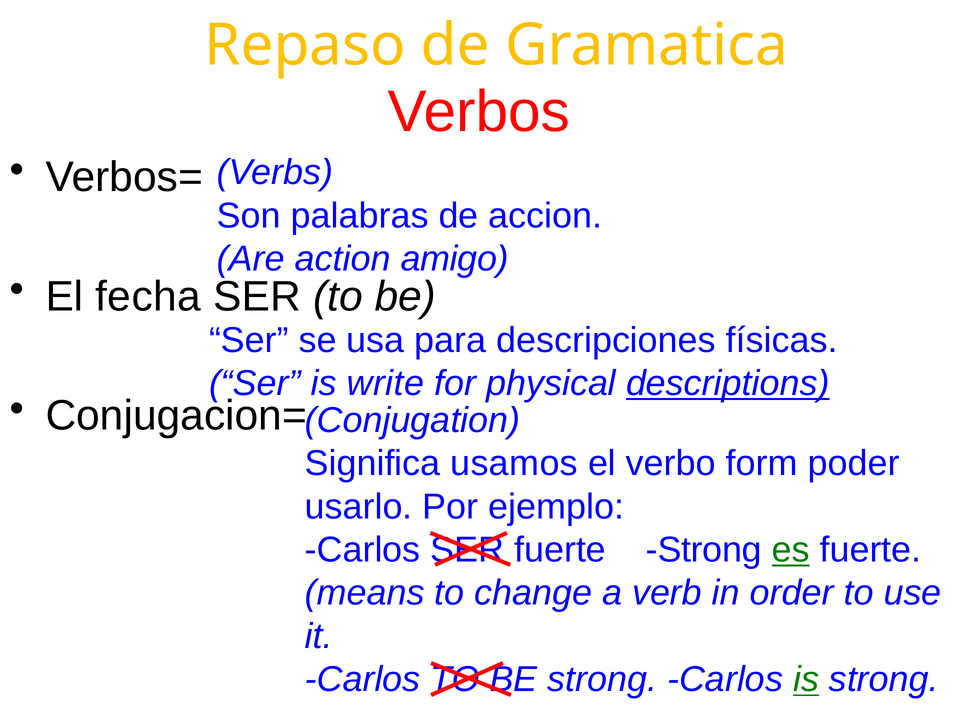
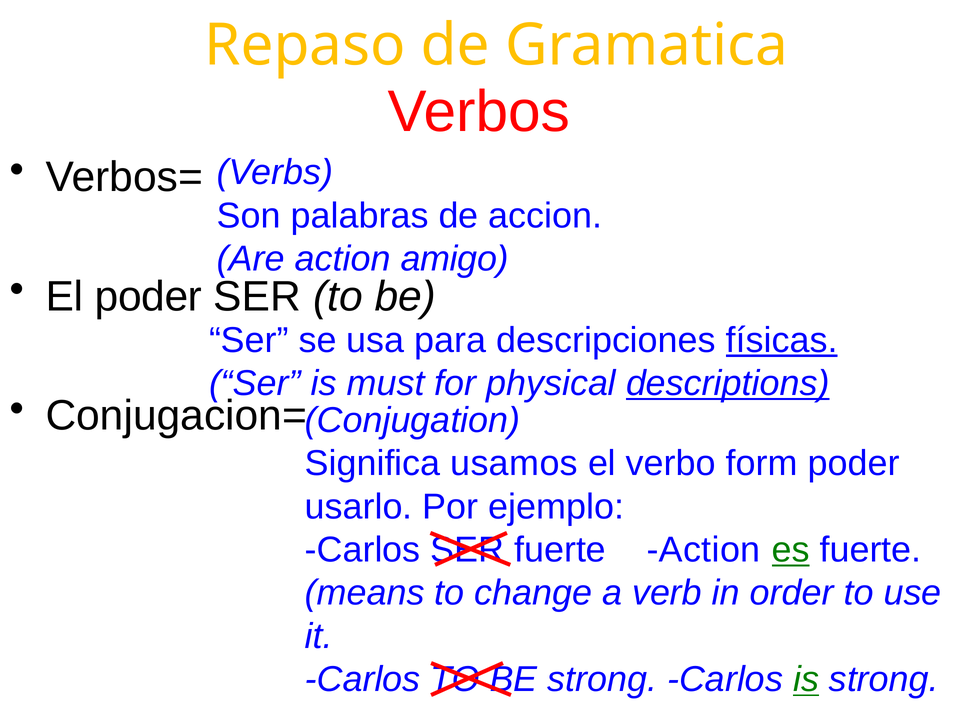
El fecha: fecha -> poder (149, 296)
físicas underline: none -> present (782, 340)
write: write -> must (386, 383)
fuerte Strong: Strong -> Action (704, 550)
